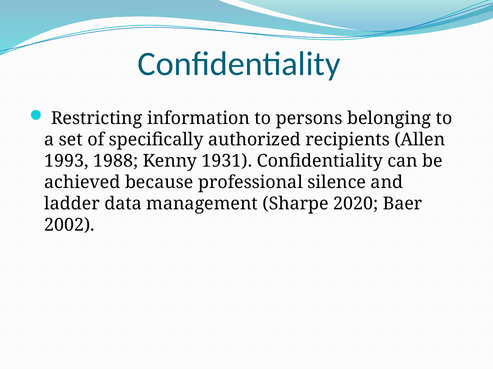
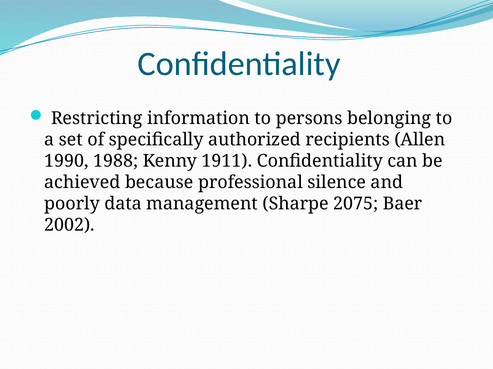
1993: 1993 -> 1990 (66, 161)
1931: 1931 -> 1911 (227, 161)
ladder: ladder -> poorly (72, 204)
2020: 2020 -> 2075 (356, 204)
